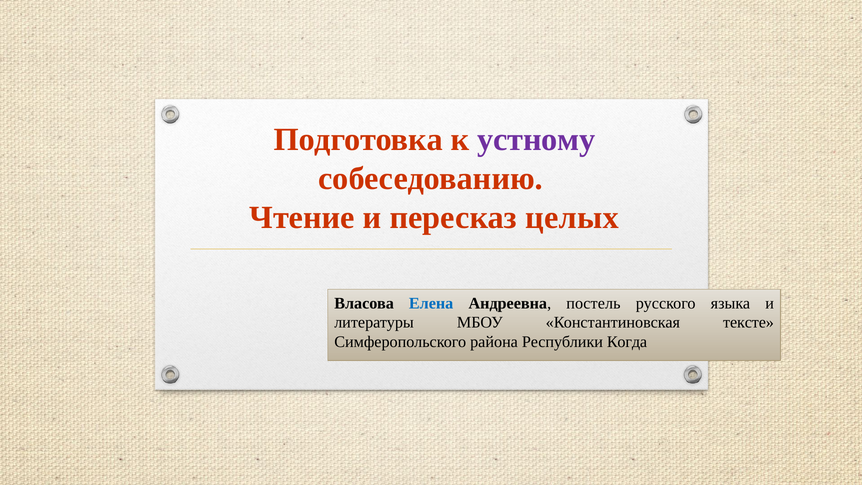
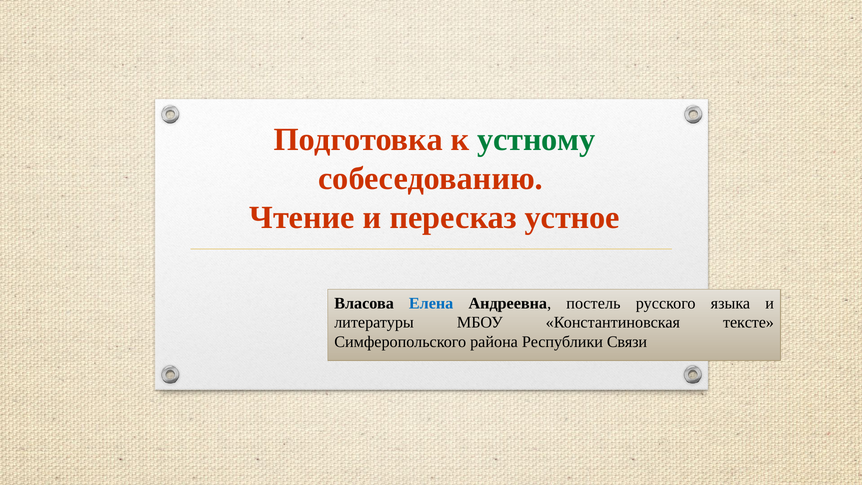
устному colour: purple -> green (536, 140)
целых: целых -> устное (572, 217)
Когда: Когда -> Связи (627, 342)
